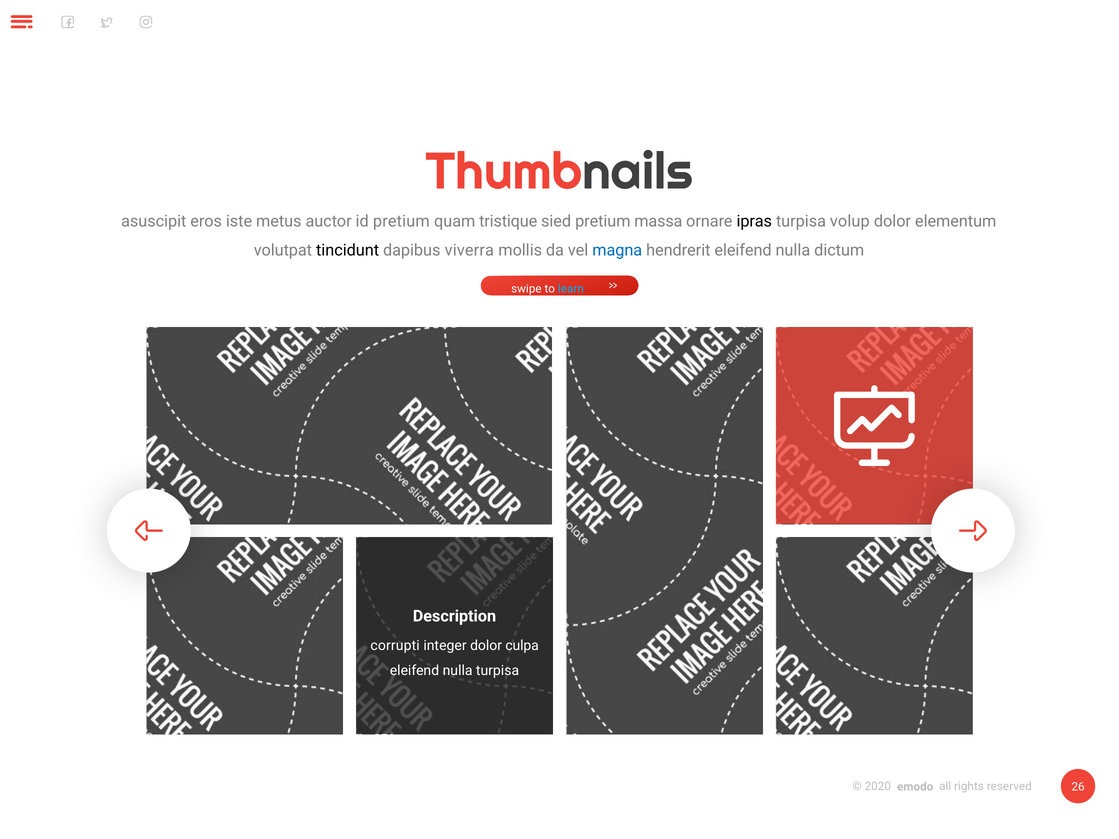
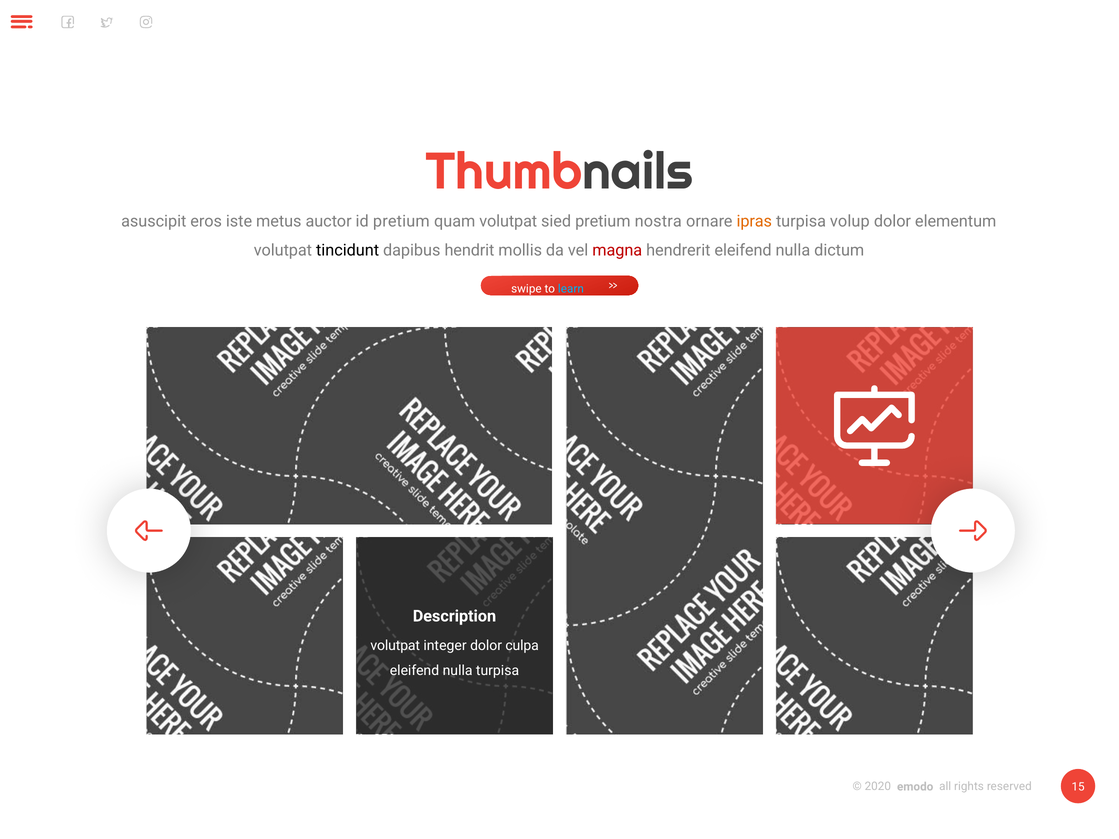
quam tristique: tristique -> volutpat (508, 221)
massa: massa -> nostra (658, 221)
ipras colour: black -> orange (754, 221)
viverra: viverra -> hendrit (469, 251)
magna colour: blue -> red (617, 251)
corrupti: corrupti -> volutpat (395, 646)
26: 26 -> 15 (1078, 787)
